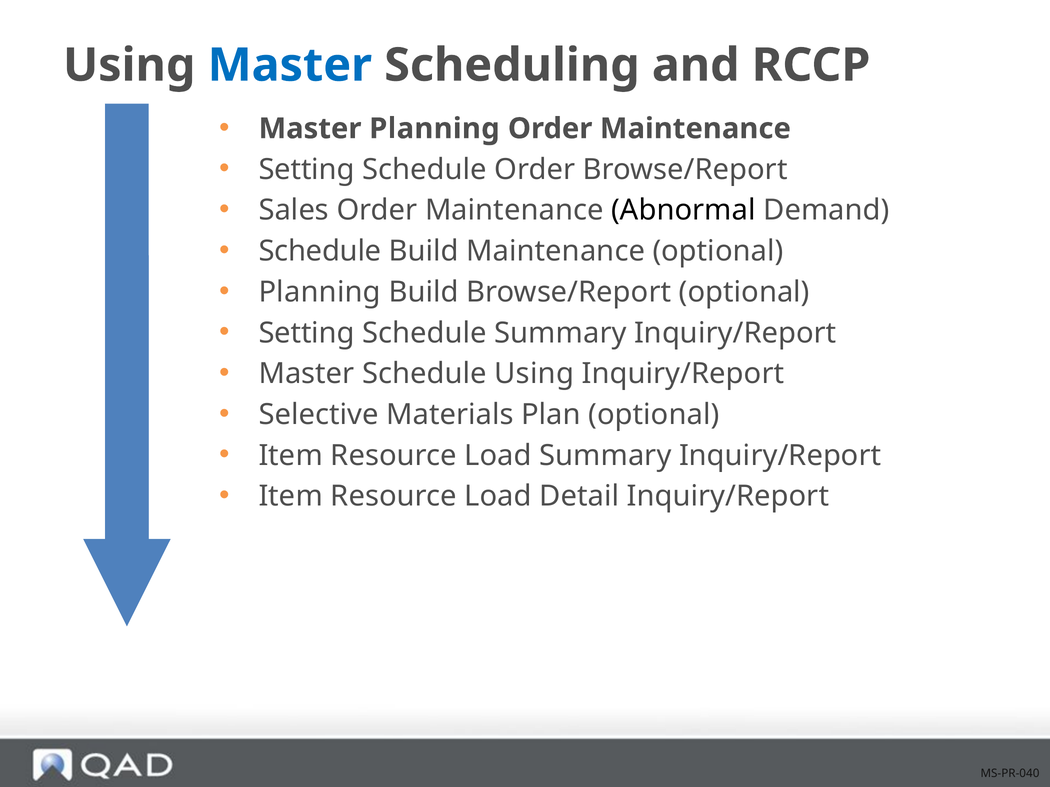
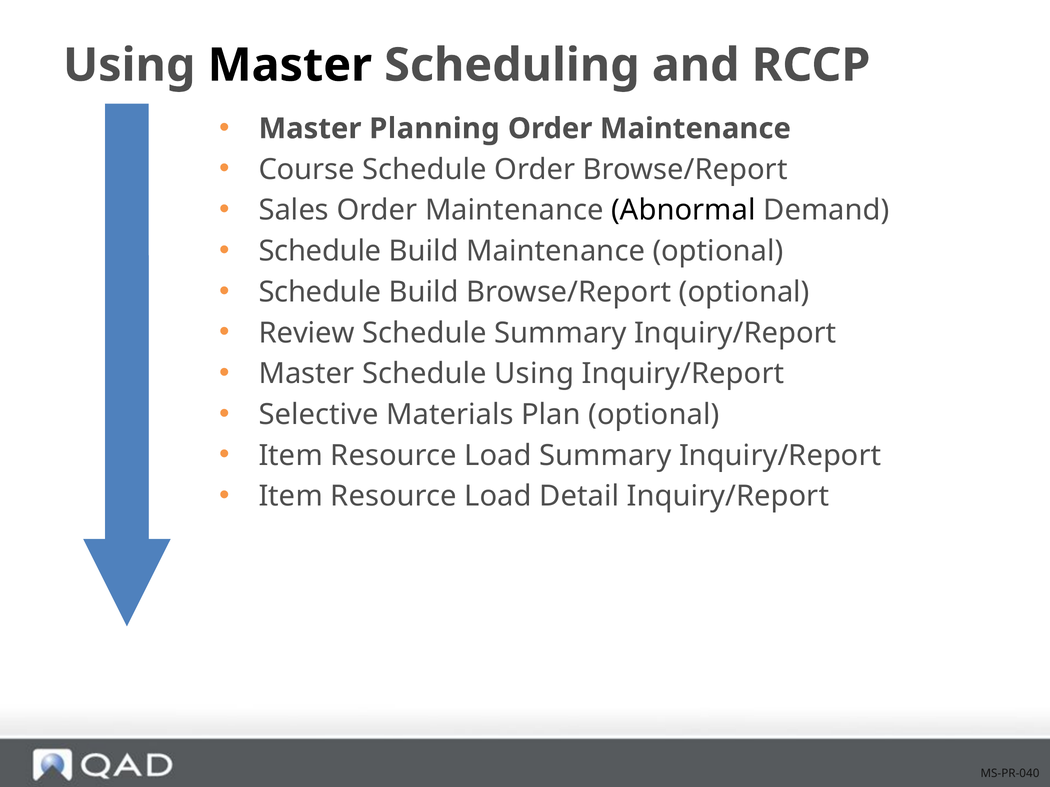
Master colour: blue -> black (290, 65)
Setting: Setting -> Course (307, 170)
Planning: Planning -> Schedule (320, 292)
Setting: Setting -> Review (307, 333)
